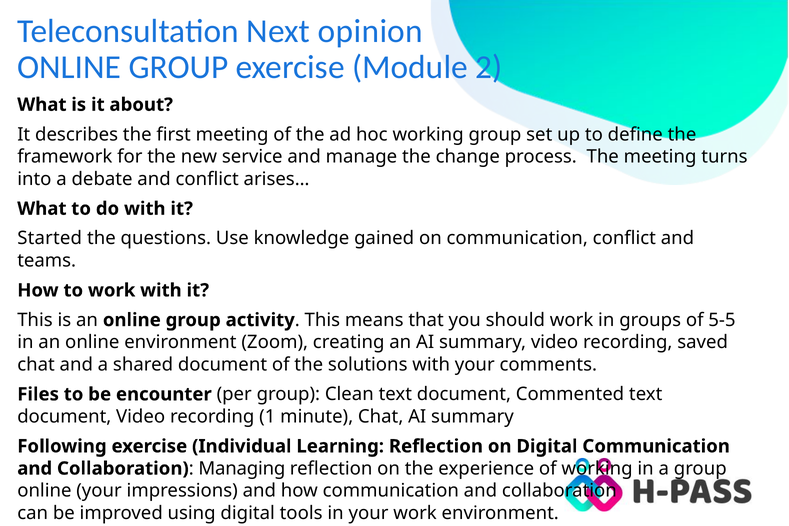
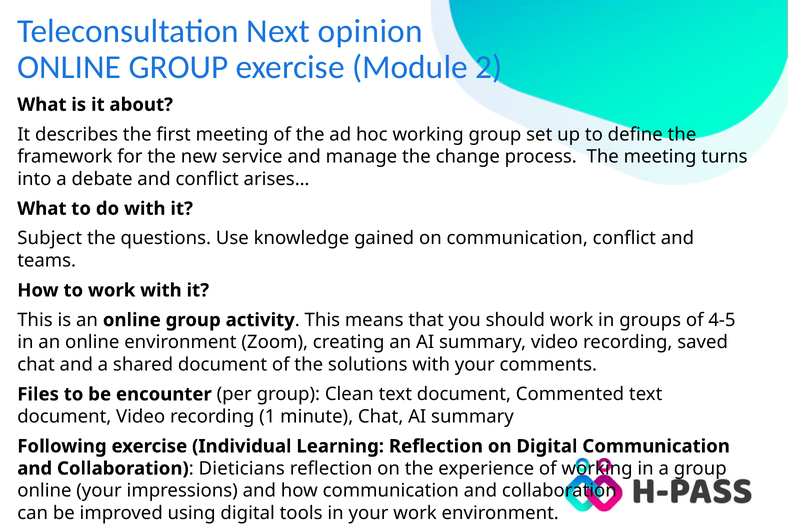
Started: Started -> Subject (50, 238)
5-5: 5-5 -> 4-5 (722, 320)
Managing: Managing -> Dieticians (242, 468)
